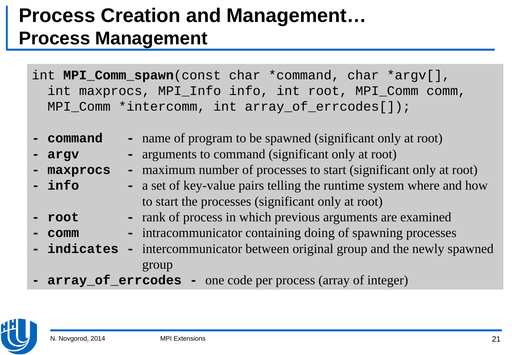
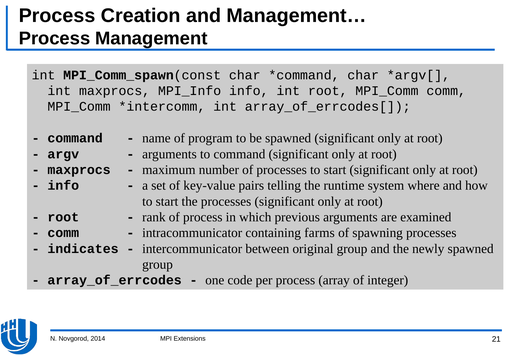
doing: doing -> farms (320, 233)
